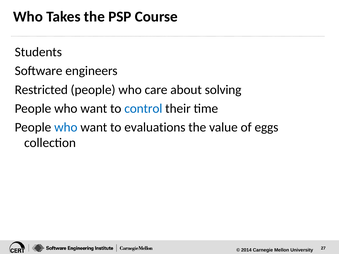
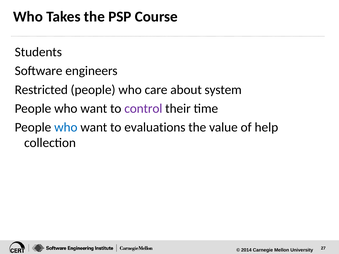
solving: solving -> system (223, 90)
control colour: blue -> purple (143, 109)
eggs: eggs -> help (266, 127)
